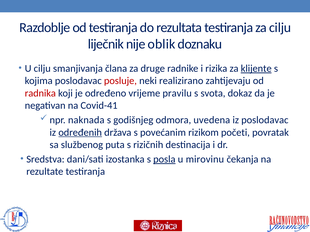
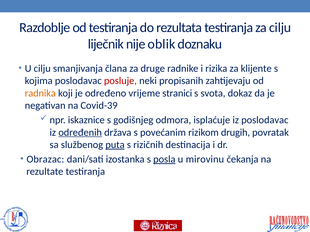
klijente underline: present -> none (256, 69)
realizirano: realizirano -> propisanih (181, 81)
radnika colour: red -> orange (40, 93)
pravilu: pravilu -> stranici (177, 93)
Covid-41: Covid-41 -> Covid-39 (99, 106)
naknada: naknada -> iskaznice (86, 120)
uvedena: uvedena -> isplaćuje (212, 120)
početi: početi -> drugih (235, 133)
puta underline: none -> present (115, 145)
Sredstva: Sredstva -> Obrazac (45, 159)
